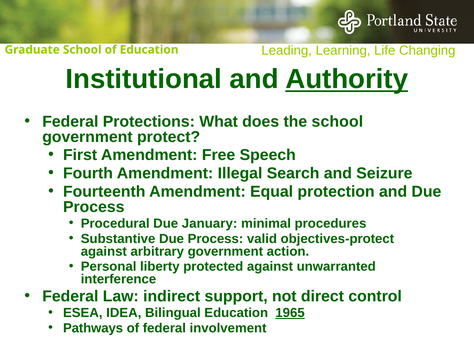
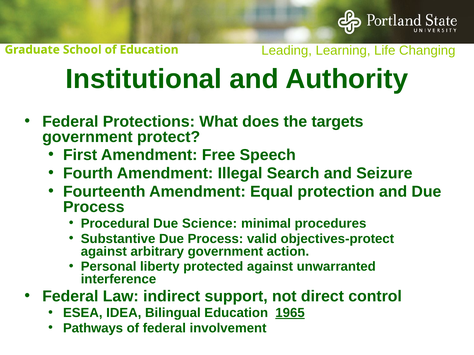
Authority underline: present -> none (347, 79)
the school: school -> targets (338, 122)
January: January -> Science (210, 224)
